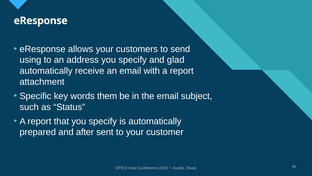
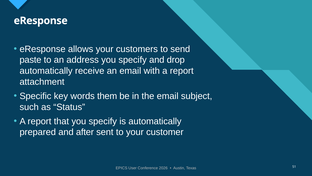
using: using -> paste (30, 60)
glad: glad -> drop (176, 60)
